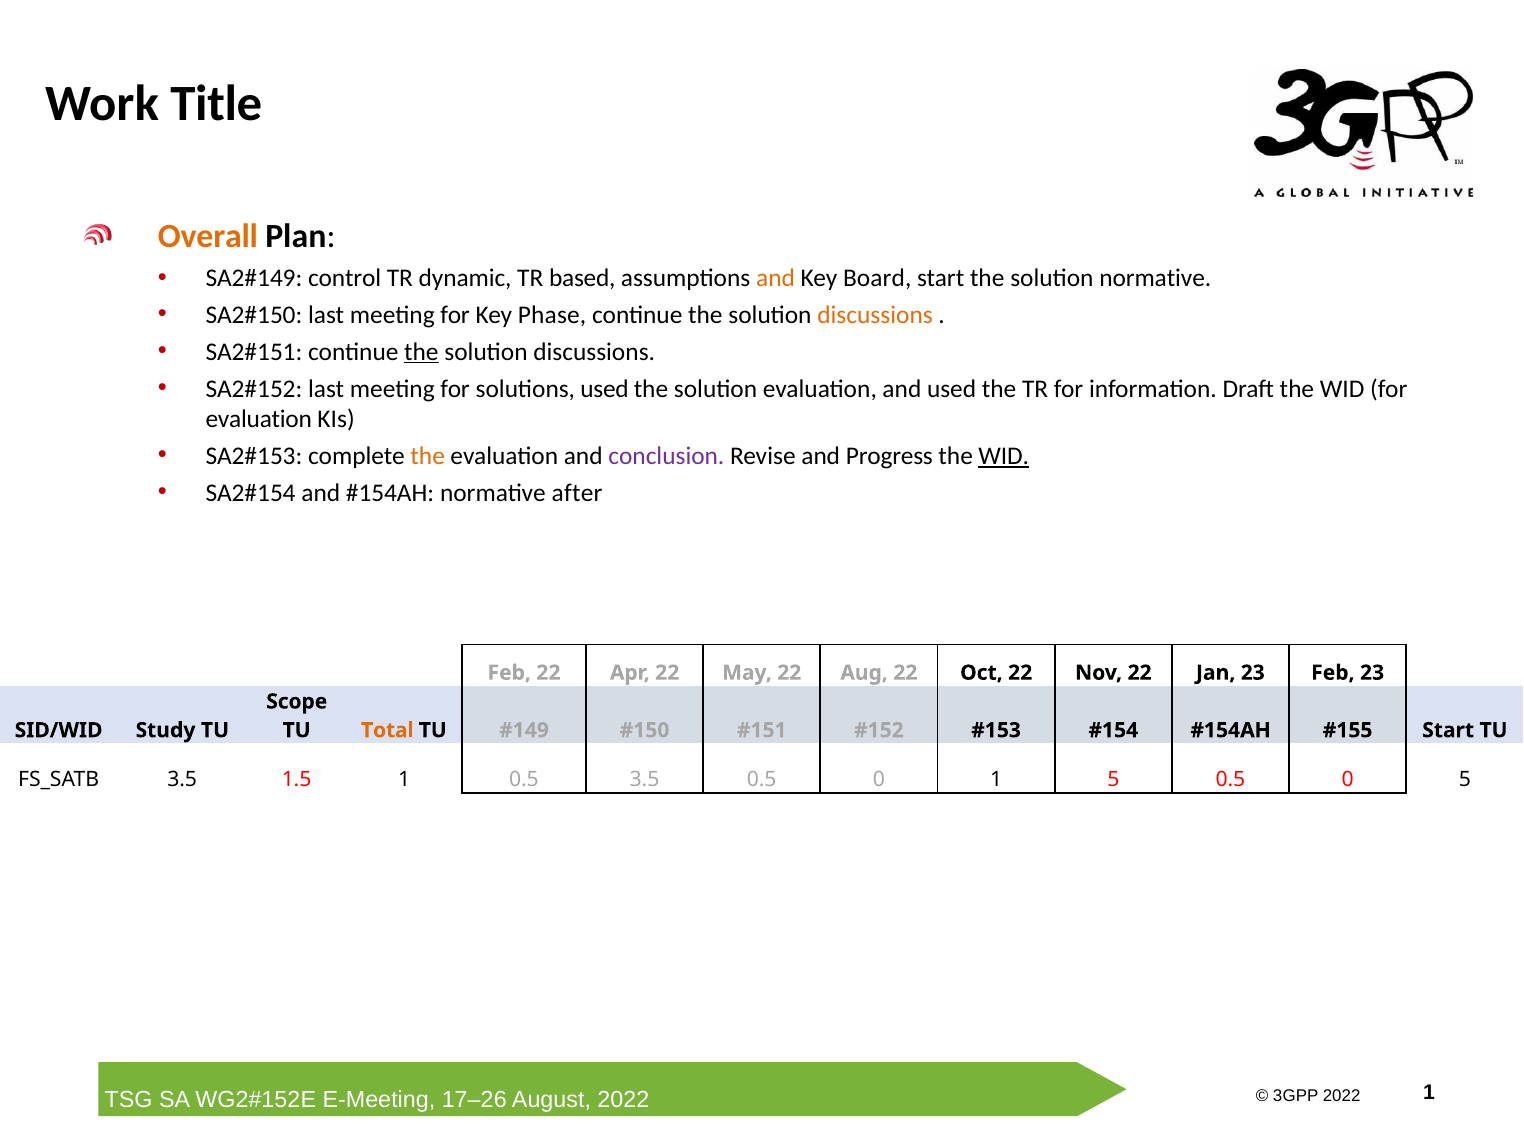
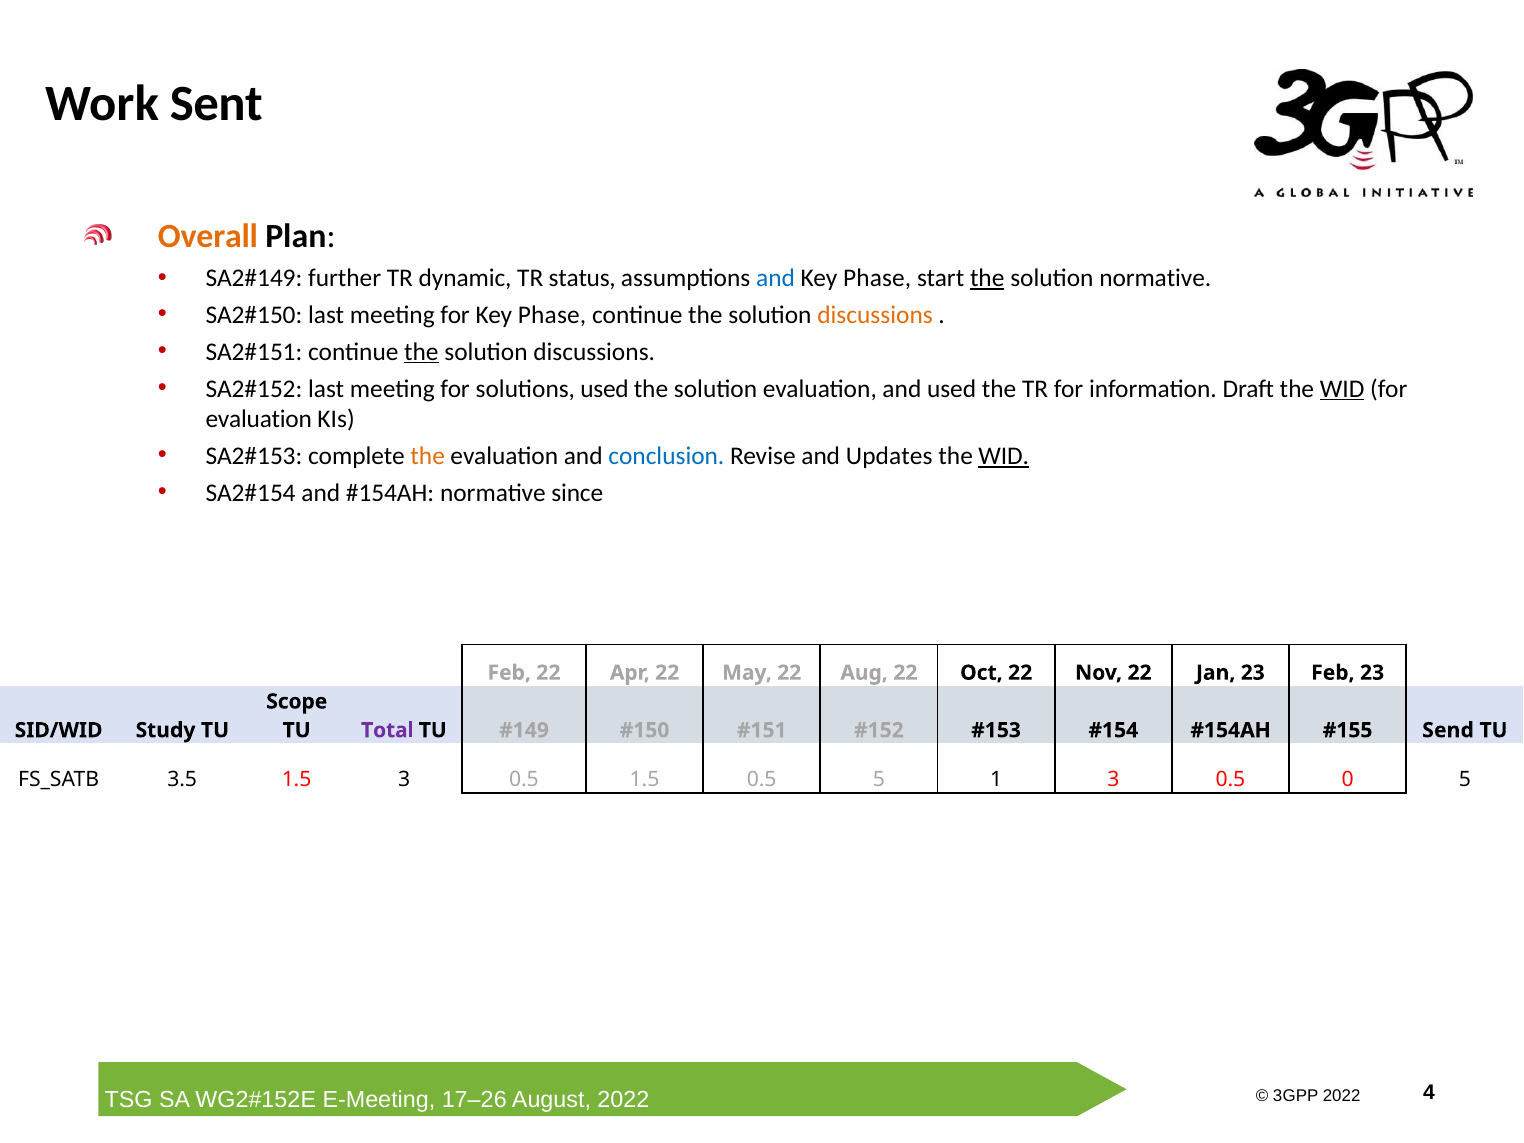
Title: Title -> Sent (216, 104)
control: control -> further (345, 278)
based: based -> status (582, 278)
and colour: orange -> blue (776, 278)
Board: Board -> Phase (877, 278)
the underline: none -> present (987, 278)
WID underline: none -> present (1342, 389)
conclusion colour: purple -> blue (666, 456)
Progress: Progress -> Updates (889, 456)
after: after -> since (577, 493)
Total colour: orange -> purple (387, 730)
Start: Start -> Send (1448, 730)
1.5 1: 1 -> 3 (404, 780)
0.5 3.5: 3.5 -> 1.5 (645, 780)
0: 0 -> 5 (879, 780)
1 5: 5 -> 3 (1113, 780)
1: 1 -> 4 (1429, 1093)
